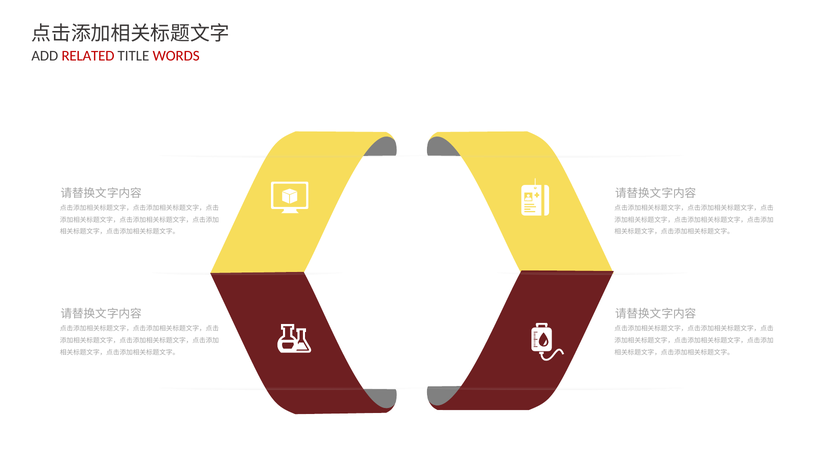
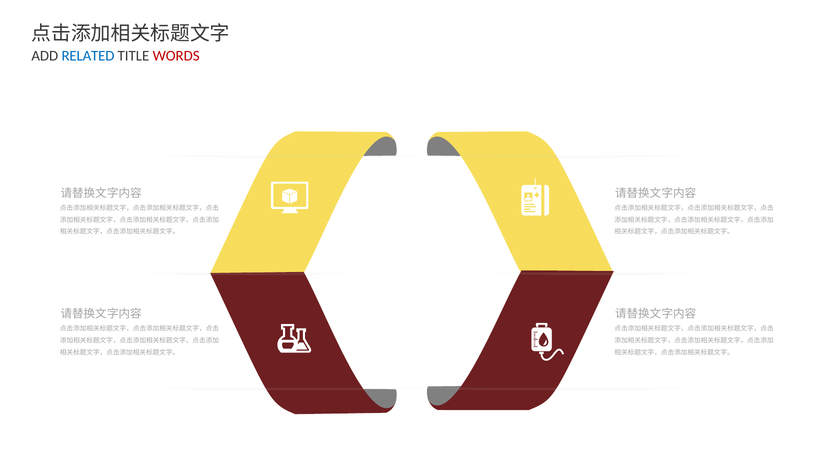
RELATED colour: red -> blue (88, 56)
